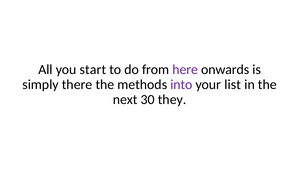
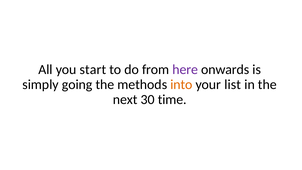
there: there -> going (77, 85)
into colour: purple -> orange (181, 85)
they: they -> time (172, 99)
